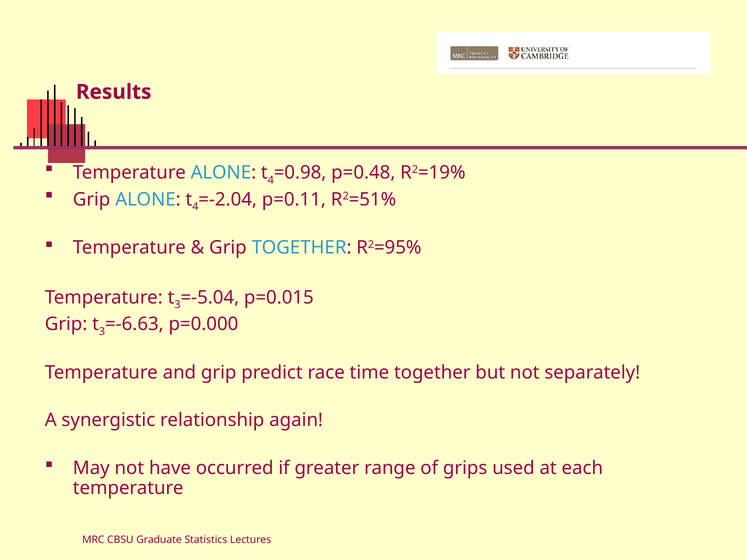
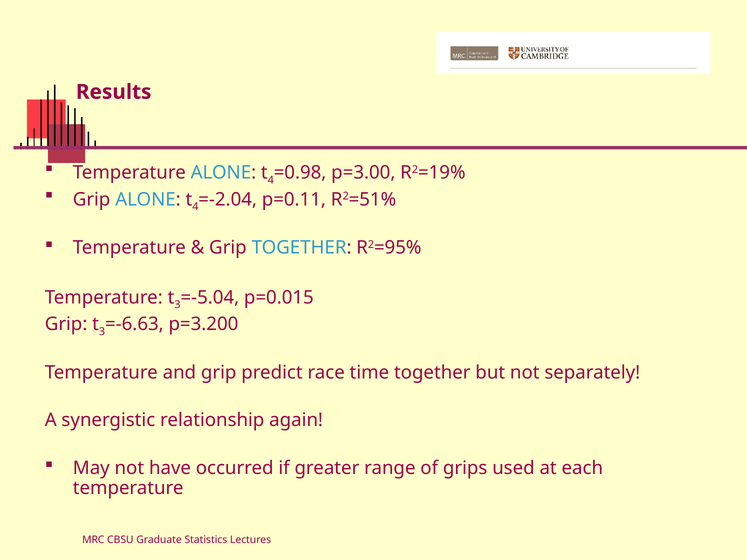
p=0.48: p=0.48 -> p=3.00 (363, 173)
p=0.000: p=0.000 -> p=3.200 (203, 324)
